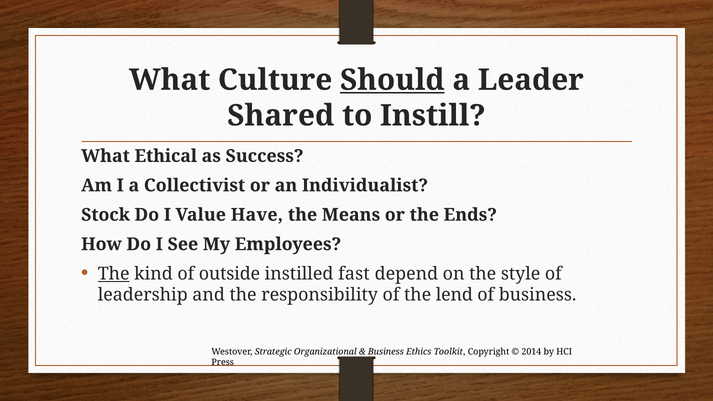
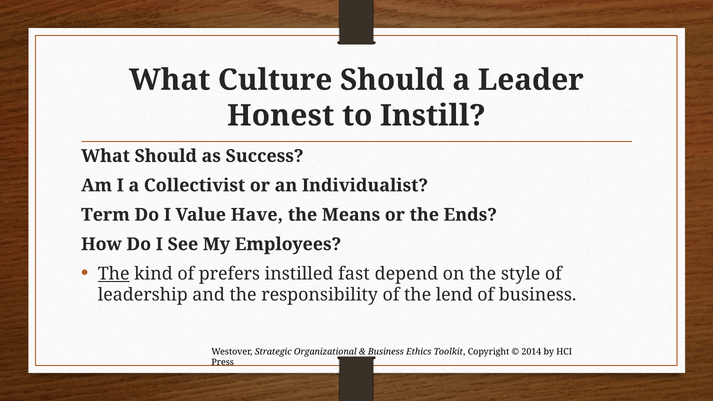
Should underline: present -> none (392, 80)
Shared: Shared -> Honest (281, 116)
What Ethical: Ethical -> Should (166, 156)
Stock: Stock -> Term (105, 215)
outside: outside -> prefers (229, 274)
